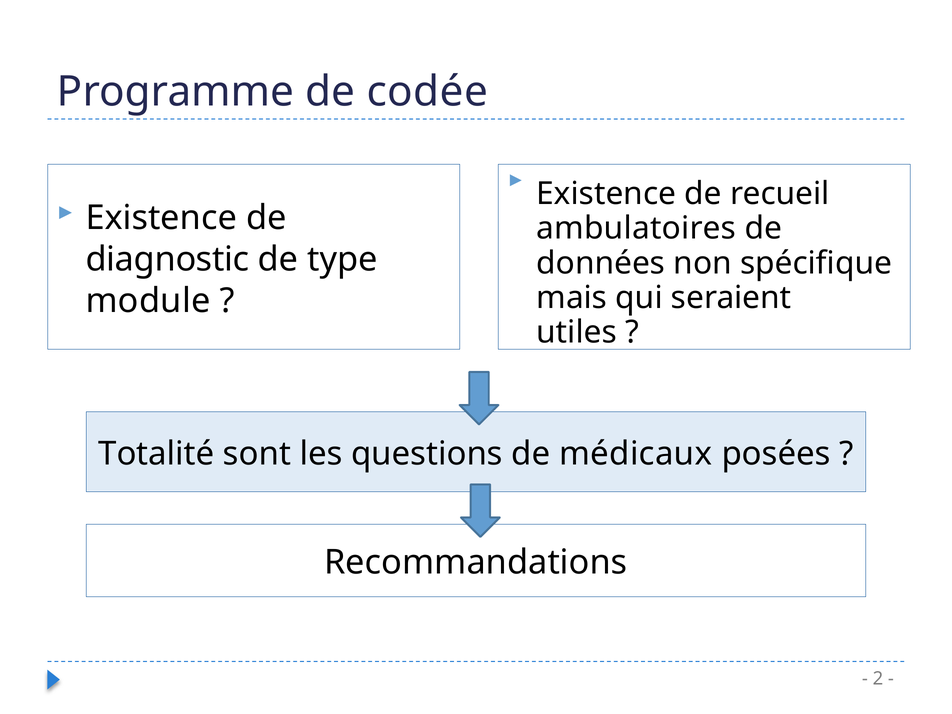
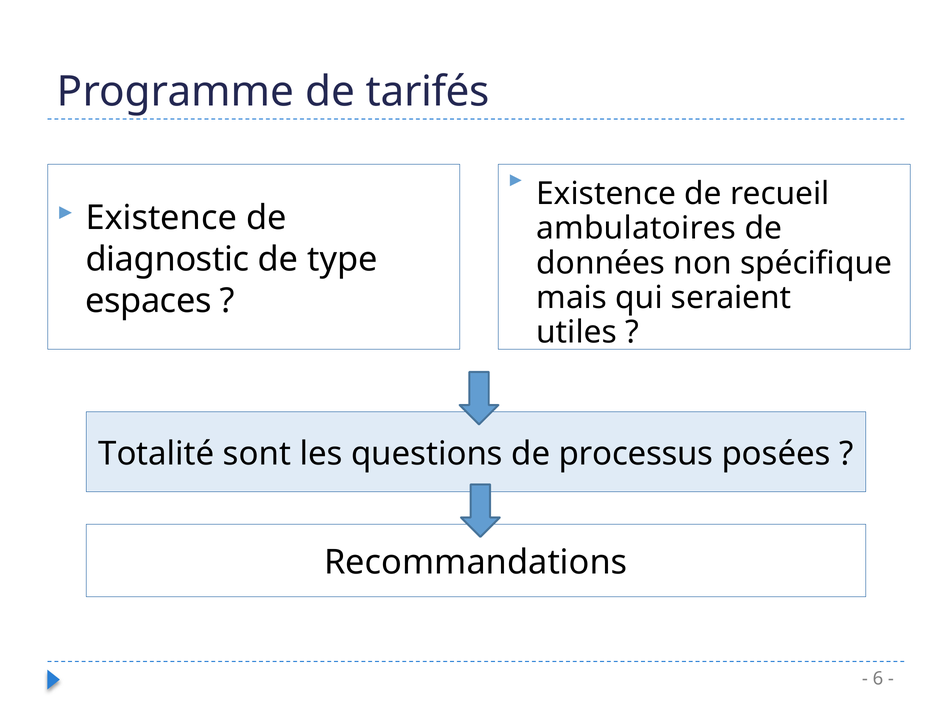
codée: codée -> tarifés (428, 92)
module: module -> espaces (148, 301)
médicaux: médicaux -> processus (636, 454)
2: 2 -> 6 (878, 679)
